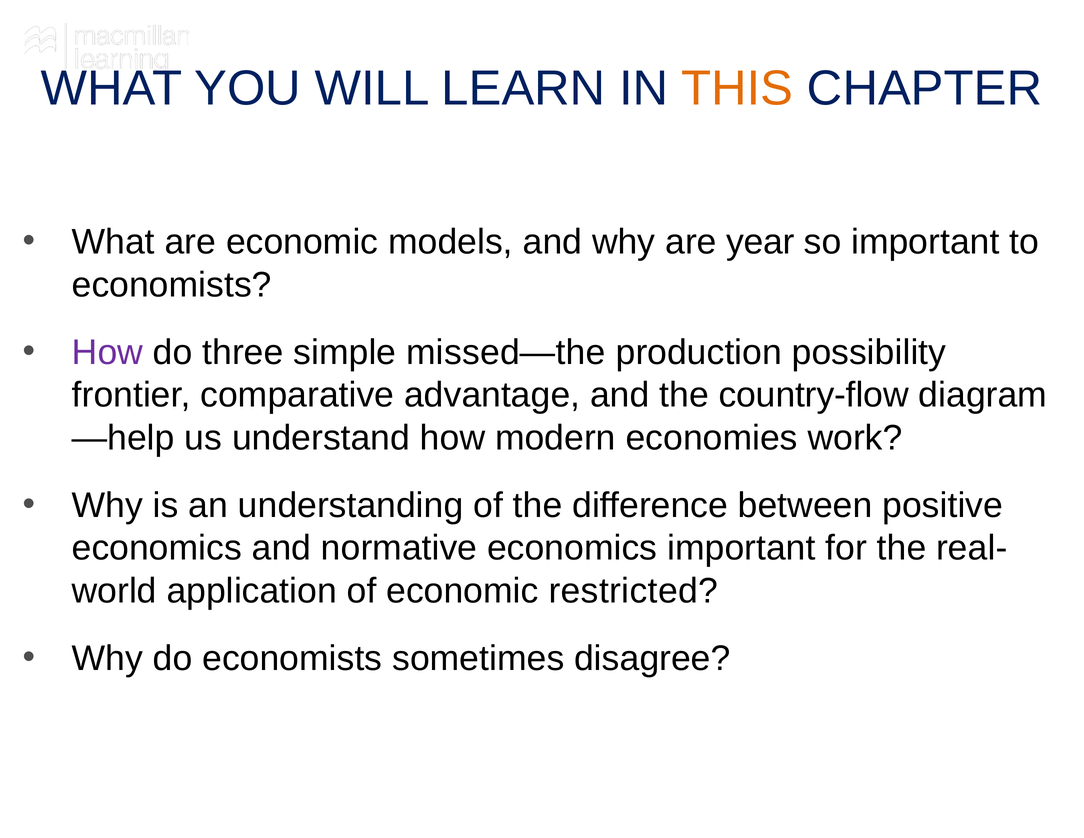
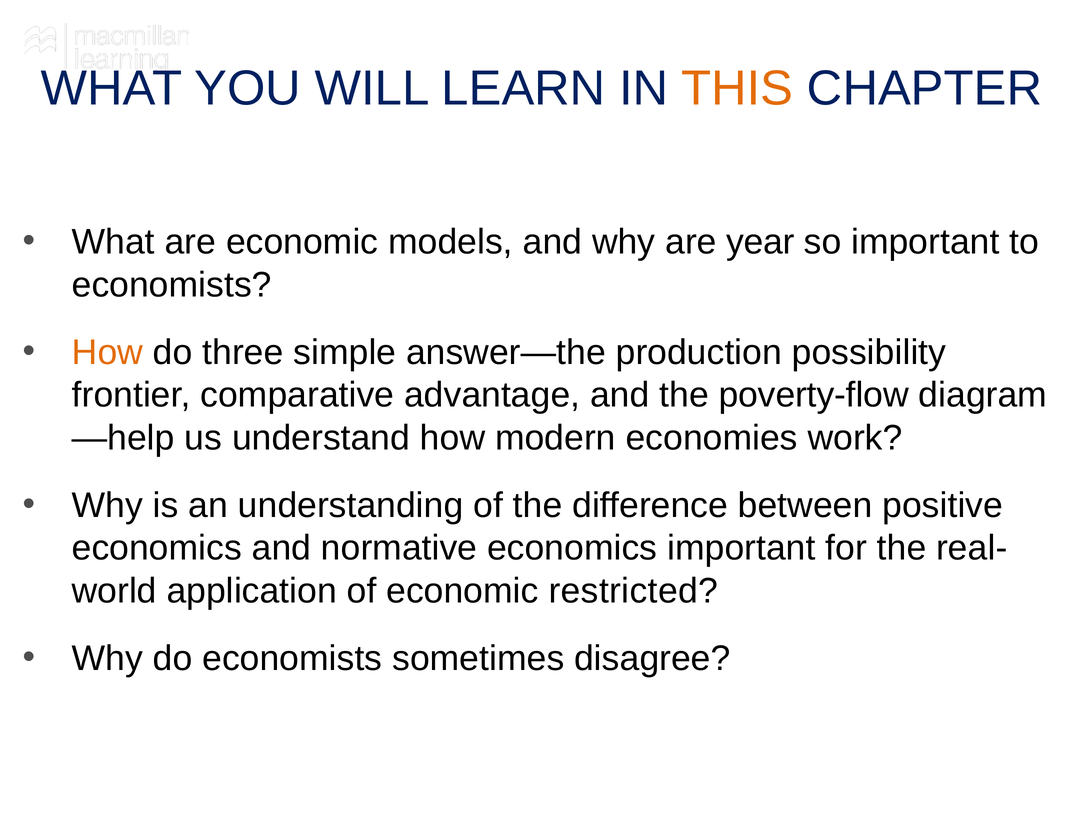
How colour: purple -> orange (107, 352)
missed—the: missed—the -> answer—the (506, 352)
country-flow: country-flow -> poverty-flow (814, 395)
